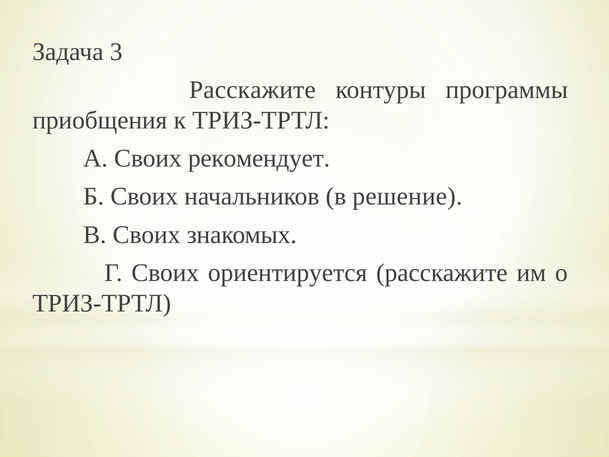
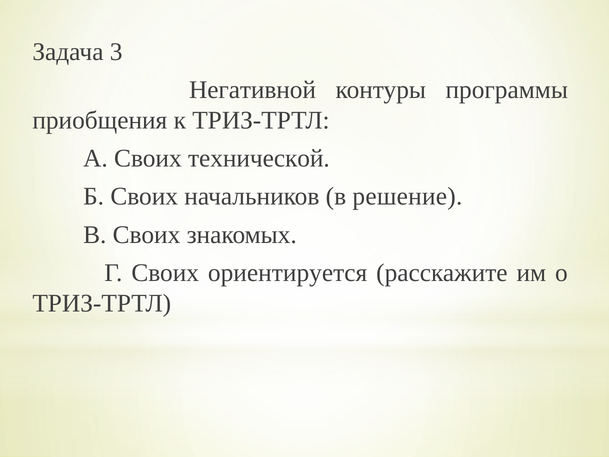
Расскажите: Расскажите -> Негативной (253, 90)
рекомендует: рекомендует -> технической (259, 158)
